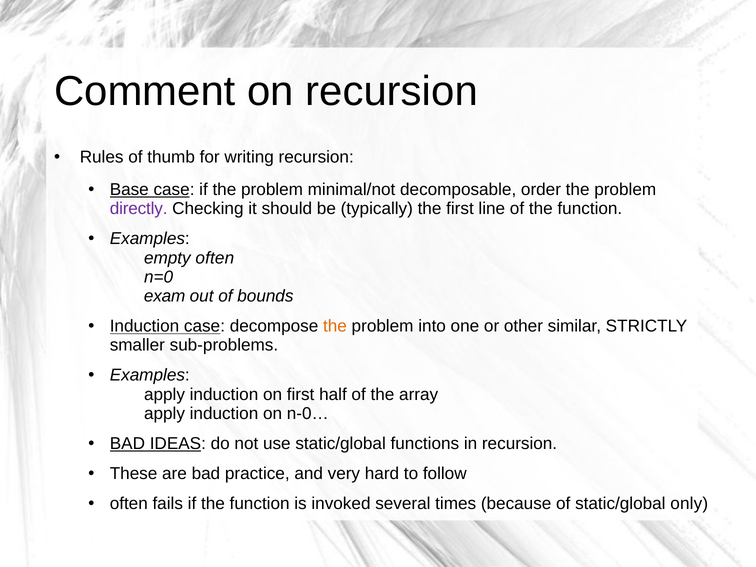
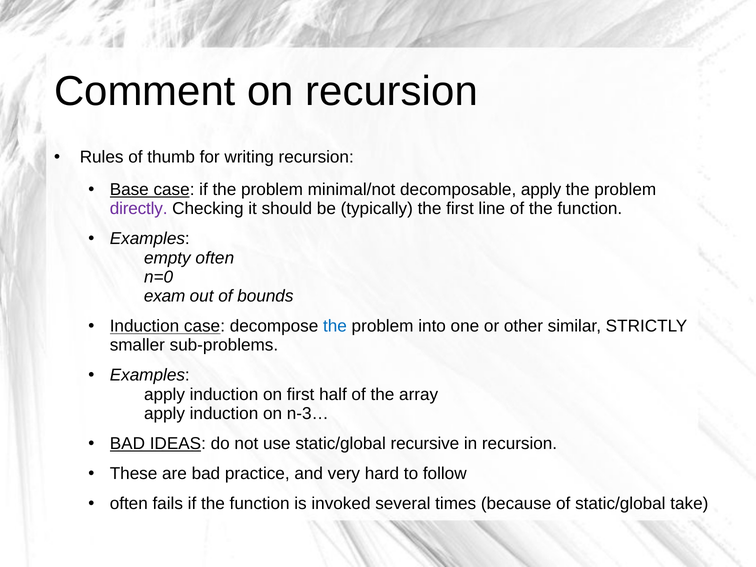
decomposable order: order -> apply (541, 190)
the colour: orange -> blue (335, 326)
n-0…: n-0… -> n-3… (308, 414)
functions: functions -> recursive (425, 443)
only: only -> take (689, 503)
